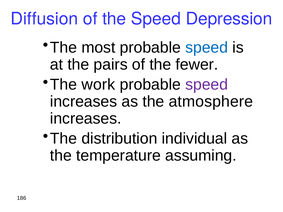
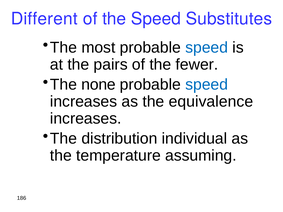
Diffusion: Diffusion -> Different (44, 19)
Depression: Depression -> Substitutes (229, 19)
work: work -> none (98, 85)
speed colour: purple -> blue (207, 85)
atmosphere: atmosphere -> equivalence (211, 102)
